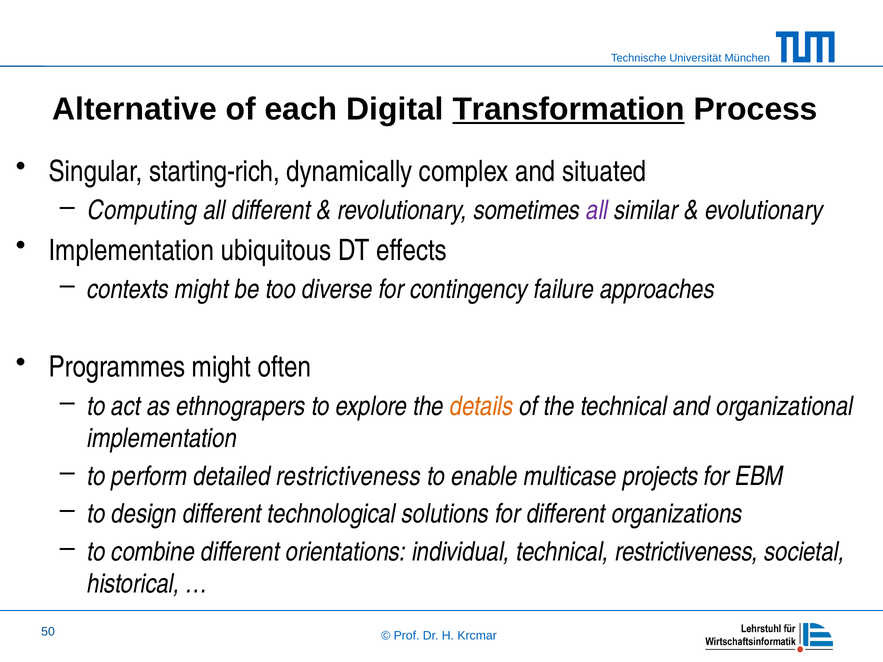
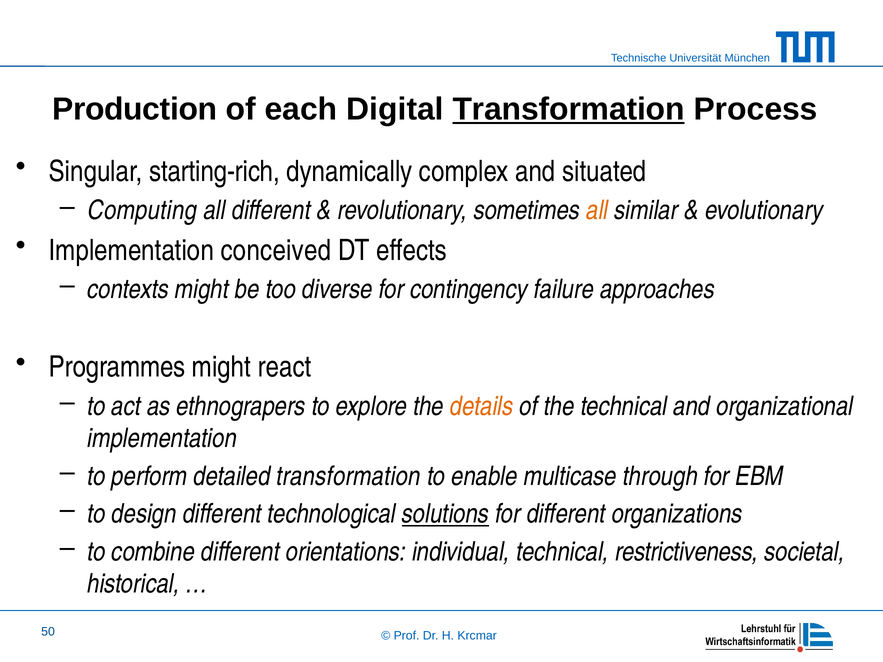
Alternative: Alternative -> Production (135, 110)
all colour: purple -> orange (597, 211)
ubiquitous: ubiquitous -> conceived (276, 251)
often: often -> react (284, 367)
detailed restrictiveness: restrictiveness -> transformation (349, 476)
projects: projects -> through (660, 476)
solutions underline: none -> present (446, 514)
